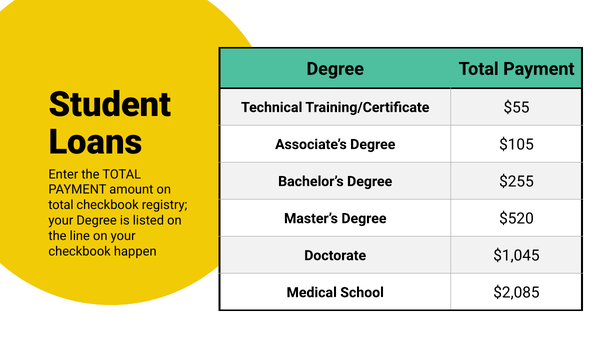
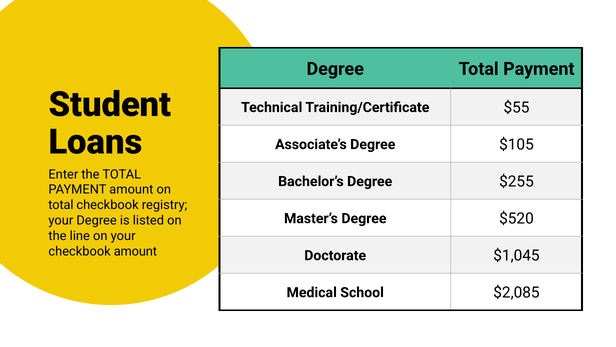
checkbook happen: happen -> amount (135, 251)
